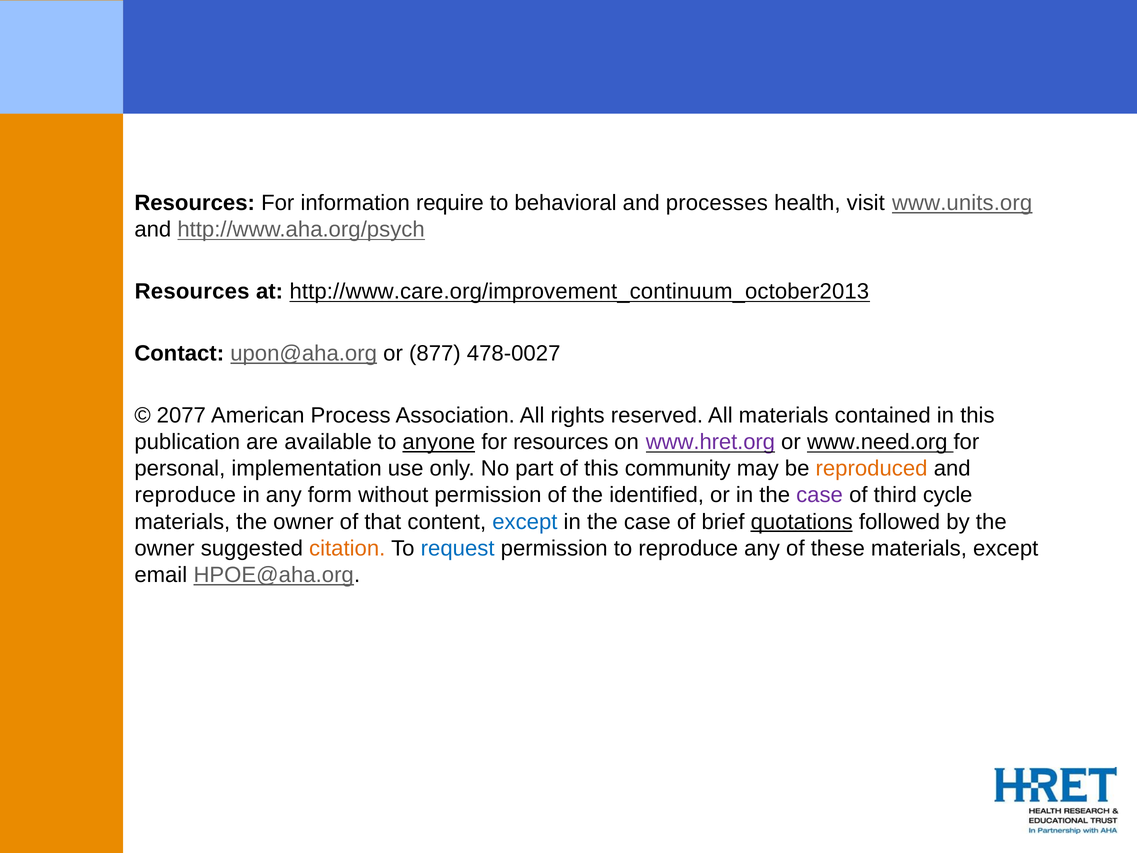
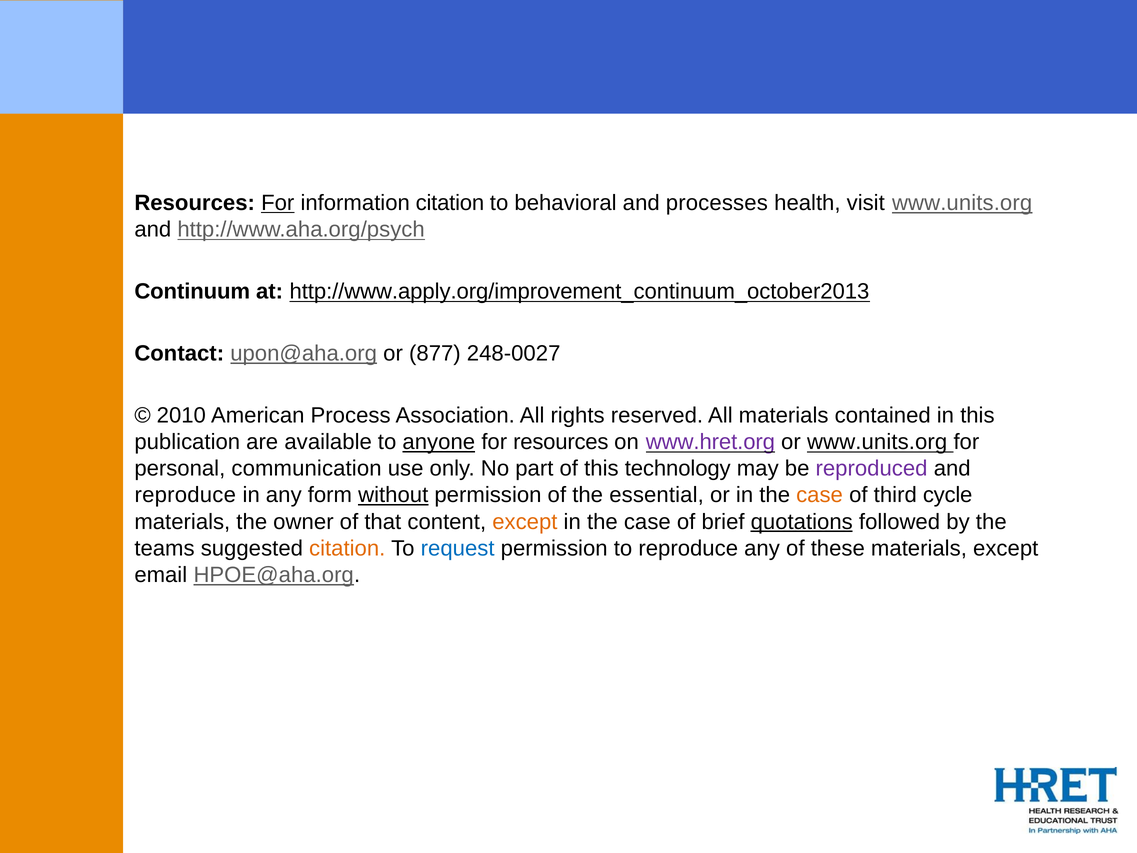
For underline: none -> present (278, 203)
information require: require -> citation (450, 203)
Resources: Resources -> Continuum (192, 292)
http://www.care.org/improvement_continuum_october2013: http://www.care.org/improvement_continuum_october2013 -> http://www.apply.org/improvement_continuum_october2013 (579, 292)
478-0027: 478-0027 -> 248-0027 (514, 353)
2077: 2077 -> 2010 (181, 415)
or www.need.org: www.need.org -> www.units.org (877, 442)
implementation: implementation -> communication (307, 468)
community: community -> technology (678, 468)
reproduced colour: orange -> purple (872, 468)
without underline: none -> present (393, 495)
identified: identified -> essential (657, 495)
case colour: purple -> orange (820, 495)
except colour: blue -> orange (525, 522)
owner: owner -> teams (164, 548)
